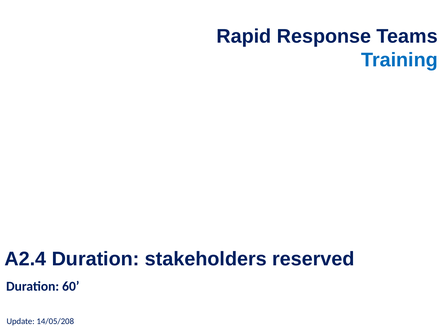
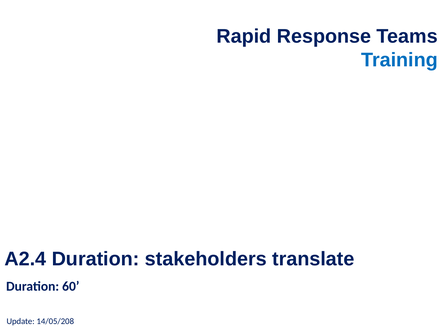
reserved: reserved -> translate (313, 259)
